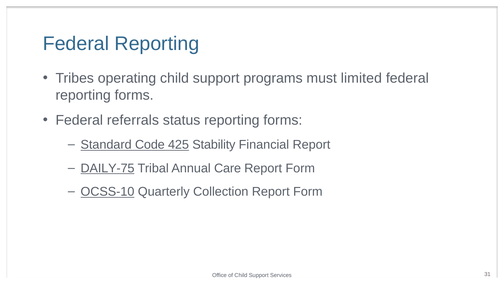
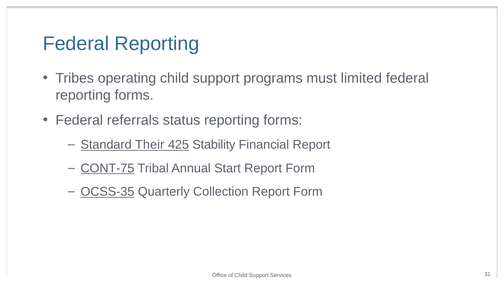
Code: Code -> Their (150, 144)
DAILY-75: DAILY-75 -> CONT-75 (107, 168)
Care: Care -> Start (227, 168)
OCSS-10: OCSS-10 -> OCSS-35 (107, 191)
